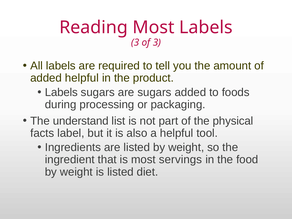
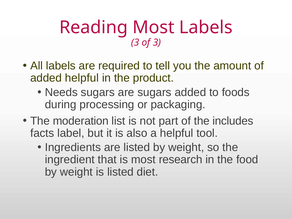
Labels: Labels -> Needs (61, 92)
understand: understand -> moderation (81, 121)
physical: physical -> includes (233, 121)
servings: servings -> research (181, 160)
